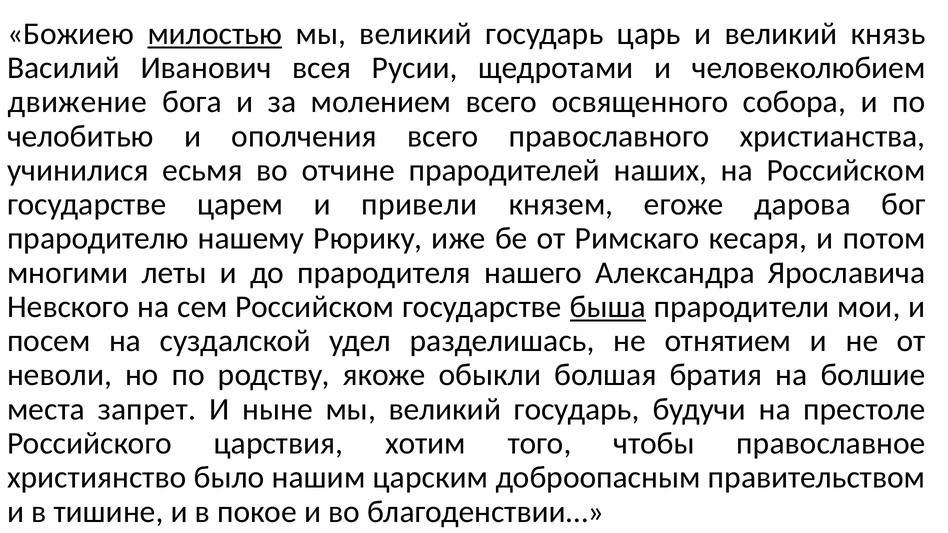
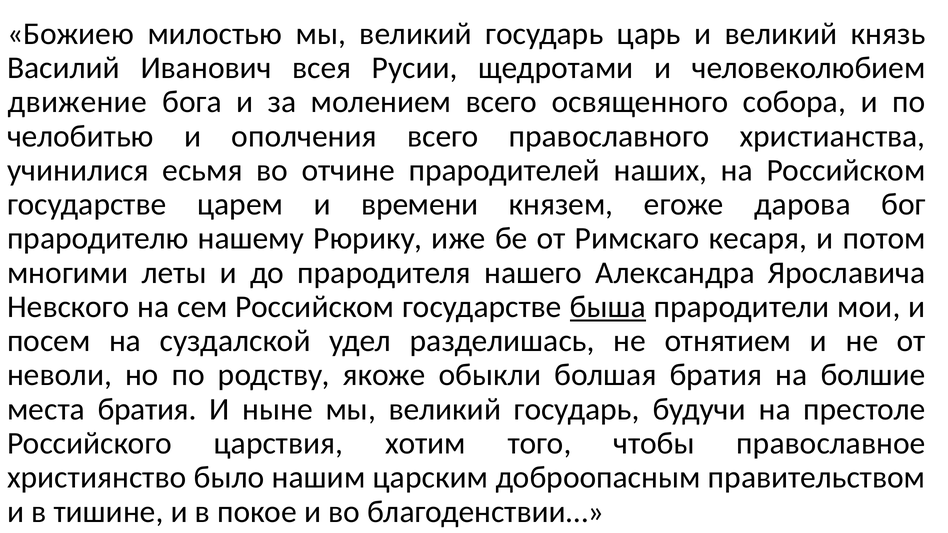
милостью underline: present -> none (215, 34)
привели: привели -> времени (420, 204)
места запрет: запрет -> братия (147, 409)
